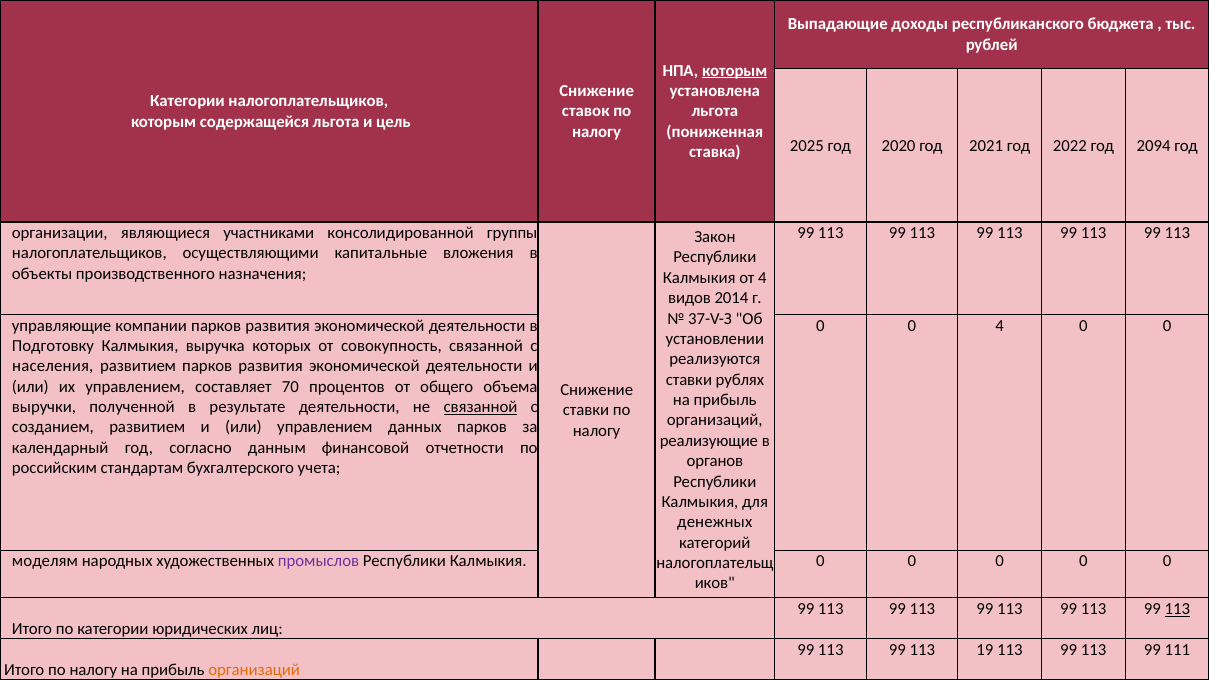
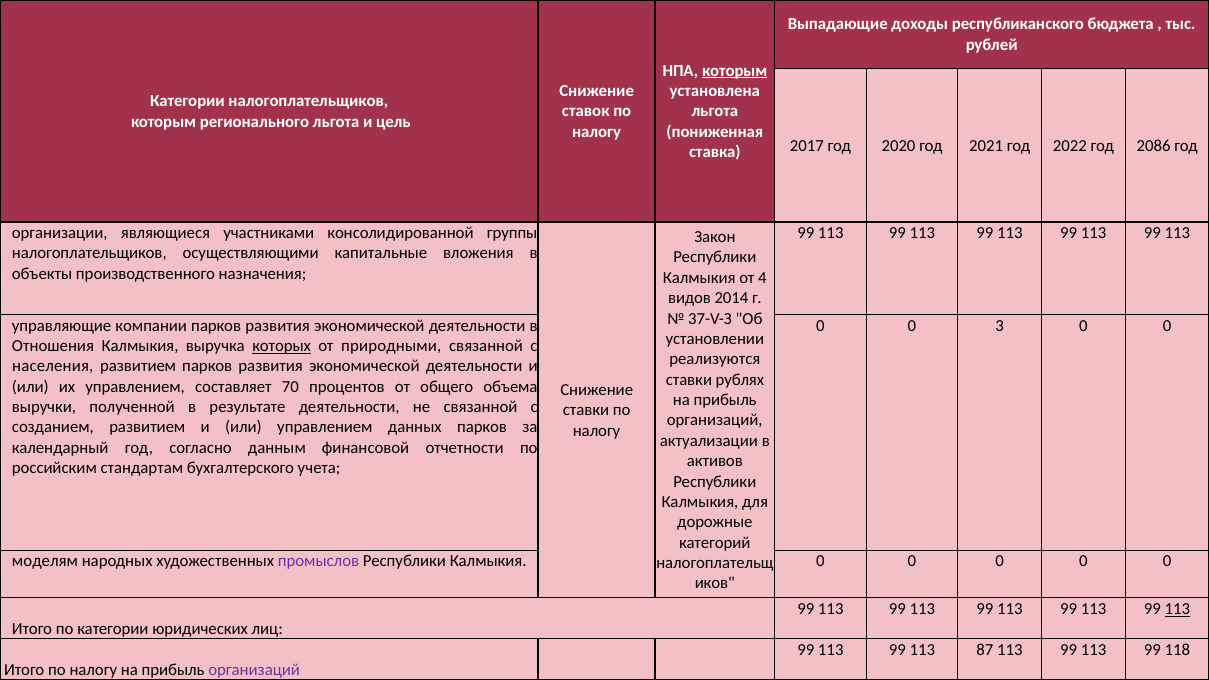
содержащейся: содержащейся -> регионального (255, 122)
2025: 2025 -> 2017 (807, 146)
2094: 2094 -> 2086 (1154, 146)
0 4: 4 -> 3 (1000, 326)
Подготовку: Подготовку -> Отношения (53, 346)
которых underline: none -> present (282, 346)
совокупность: совокупность -> природными (391, 346)
связанной underline: present -> none (480, 407)
реализующие: реализующие -> актуализации (709, 441)
органов: органов -> активов (715, 461)
денежных: денежных -> дорожные (715, 522)
19: 19 -> 87 (985, 650)
111: 111 -> 118 (1177, 650)
организаций colour: orange -> purple (254, 670)
